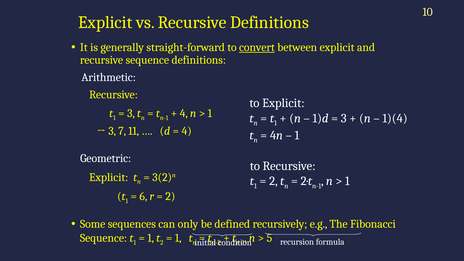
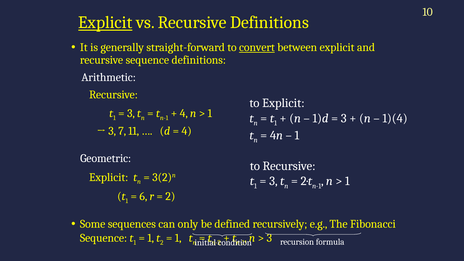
Explicit underline: none -> present (105, 23)
2: 2 -> 3 (273, 181)
5: 5 -> 3 (269, 238)
